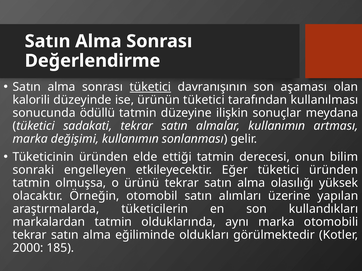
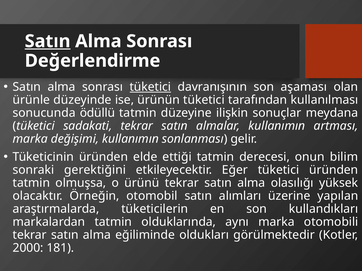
Satın underline: none -> present (48, 41)
kalorili: kalorili -> ürünle (31, 100)
engelleyen: engelleyen -> gerektiğini (95, 170)
185: 185 -> 181 (60, 248)
